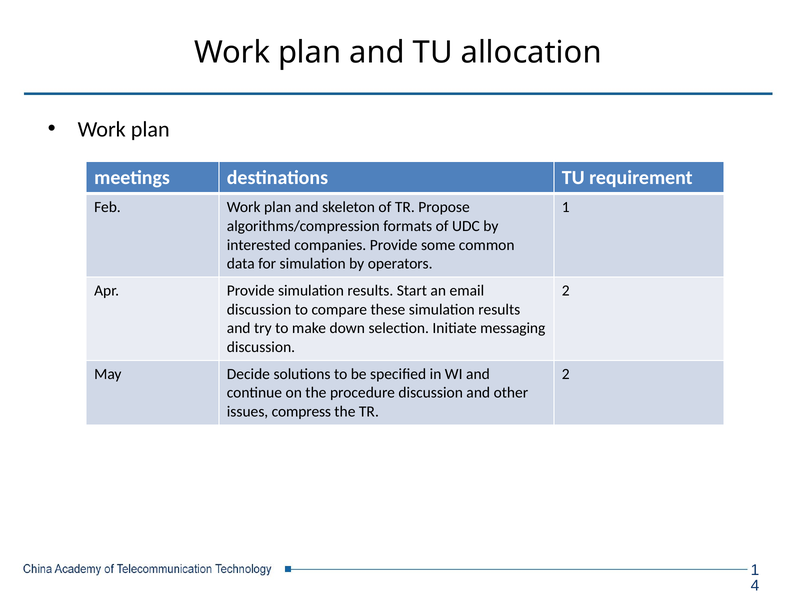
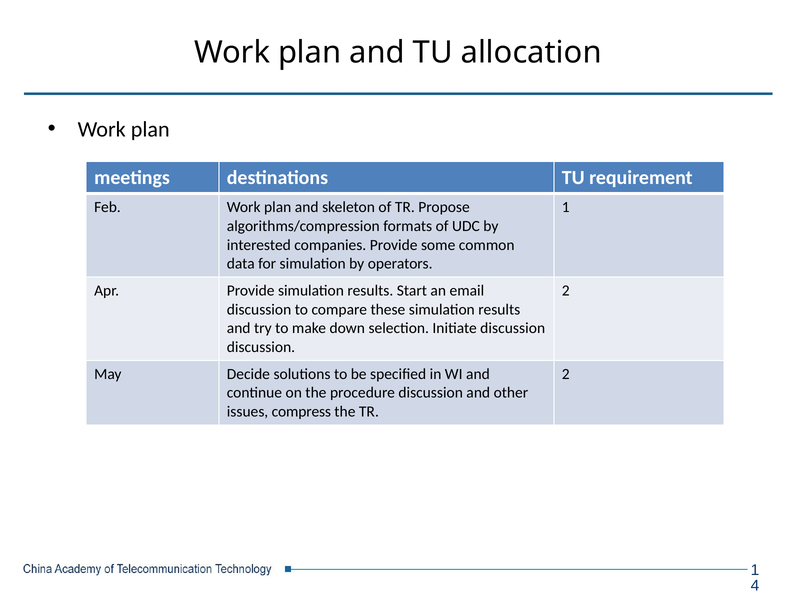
Initiate messaging: messaging -> discussion (513, 328)
